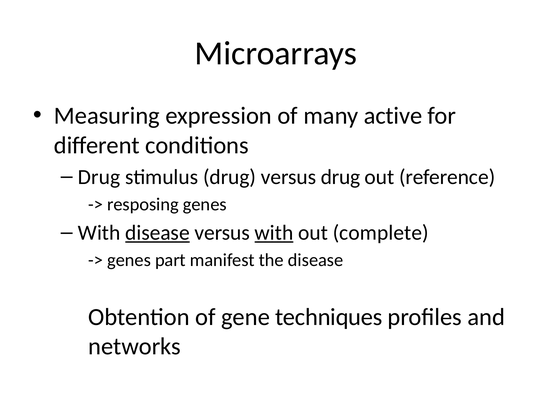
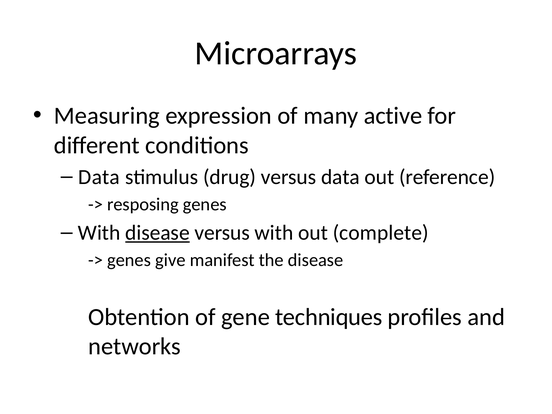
Drug: Drug -> Data (99, 177)
versus drug: drug -> data (340, 177)
with underline: present -> none (274, 233)
part: part -> give (170, 260)
